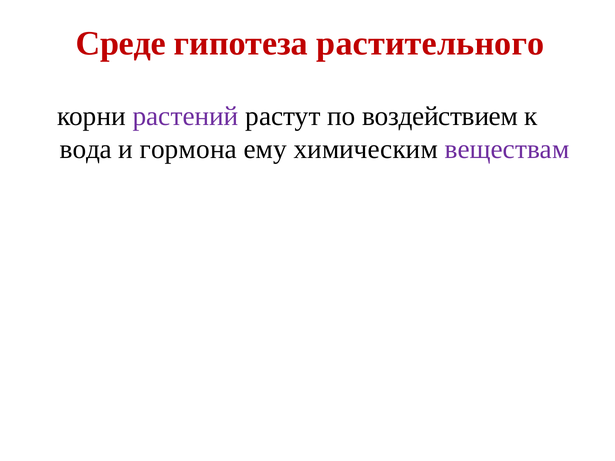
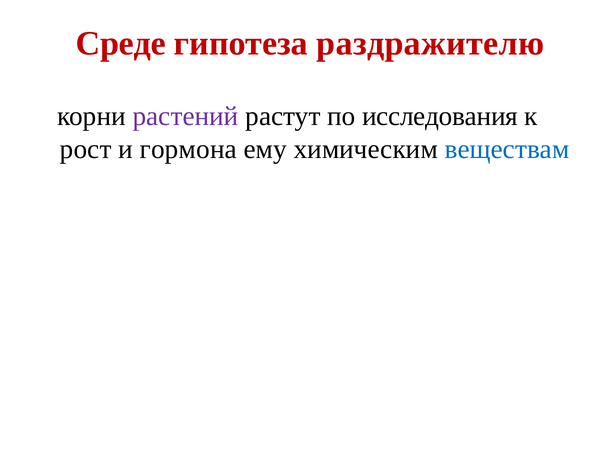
растительного: растительного -> раздражителю (430, 44)
воздействием: воздействием -> исследования (440, 116)
вода: вода -> рост (86, 149)
веществам colour: purple -> blue (507, 149)
